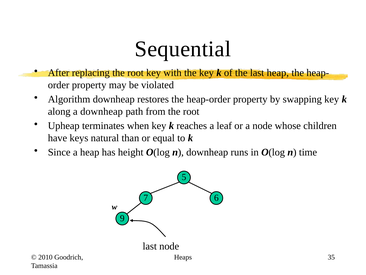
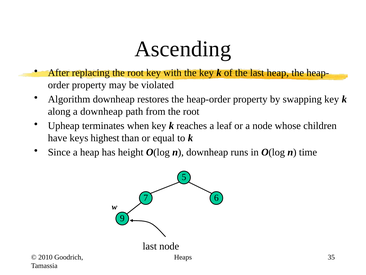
Sequential: Sequential -> Ascending (183, 49)
natural: natural -> highest (105, 138)
